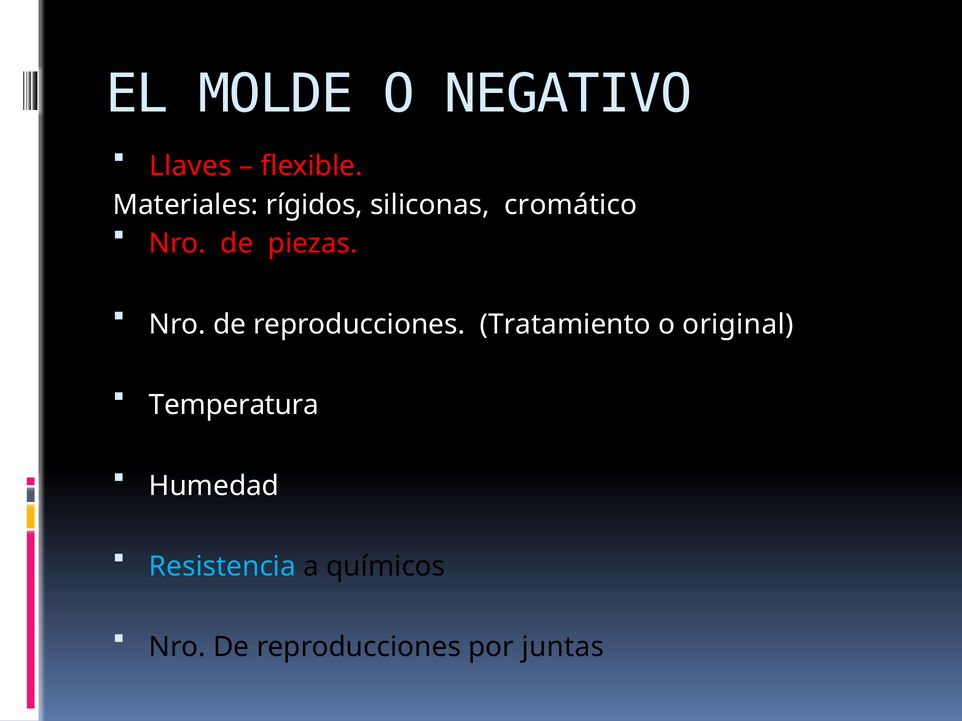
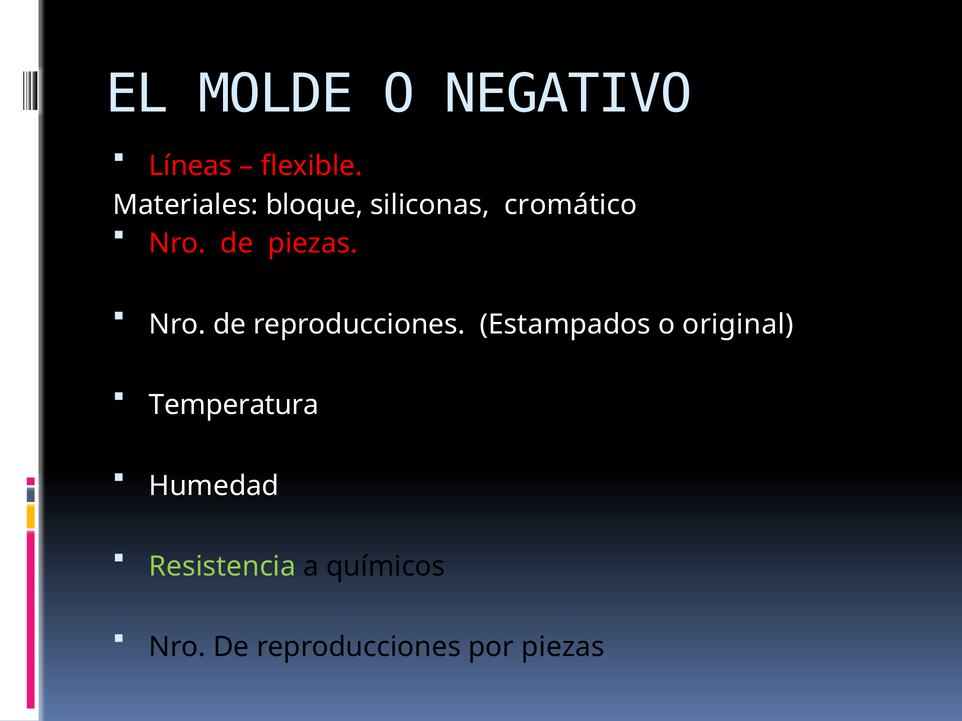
Llaves: Llaves -> Líneas (191, 166)
rígidos: rígidos -> bloque (314, 205)
Tratamiento: Tratamiento -> Estampados (565, 325)
Resistencia colour: light blue -> light green (222, 567)
por juntas: juntas -> piezas (563, 648)
